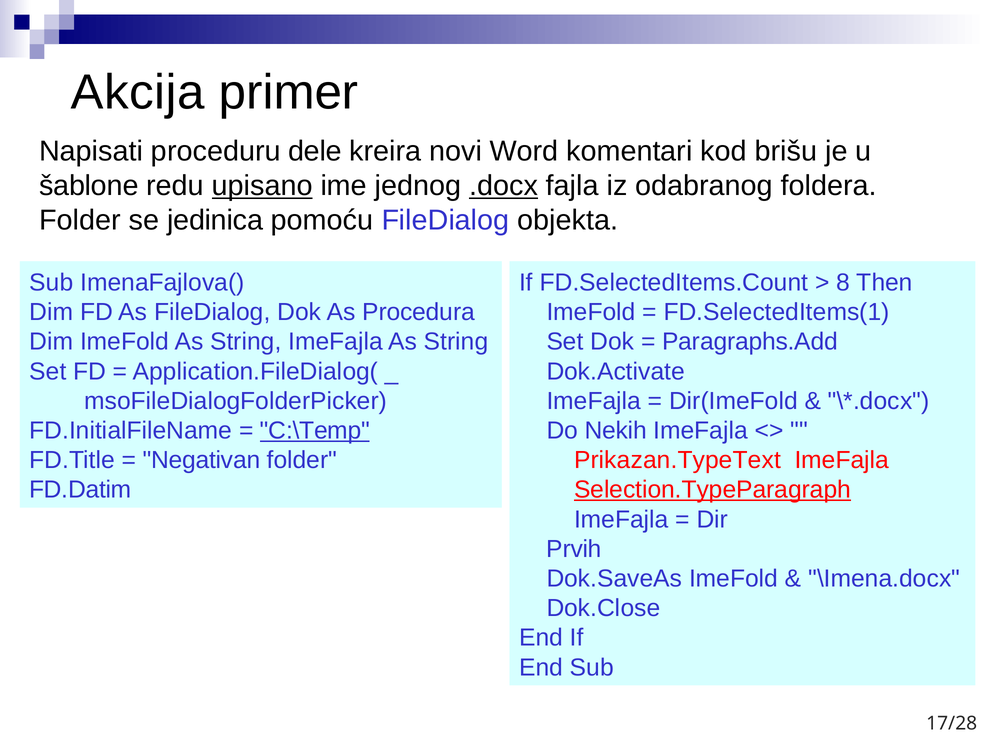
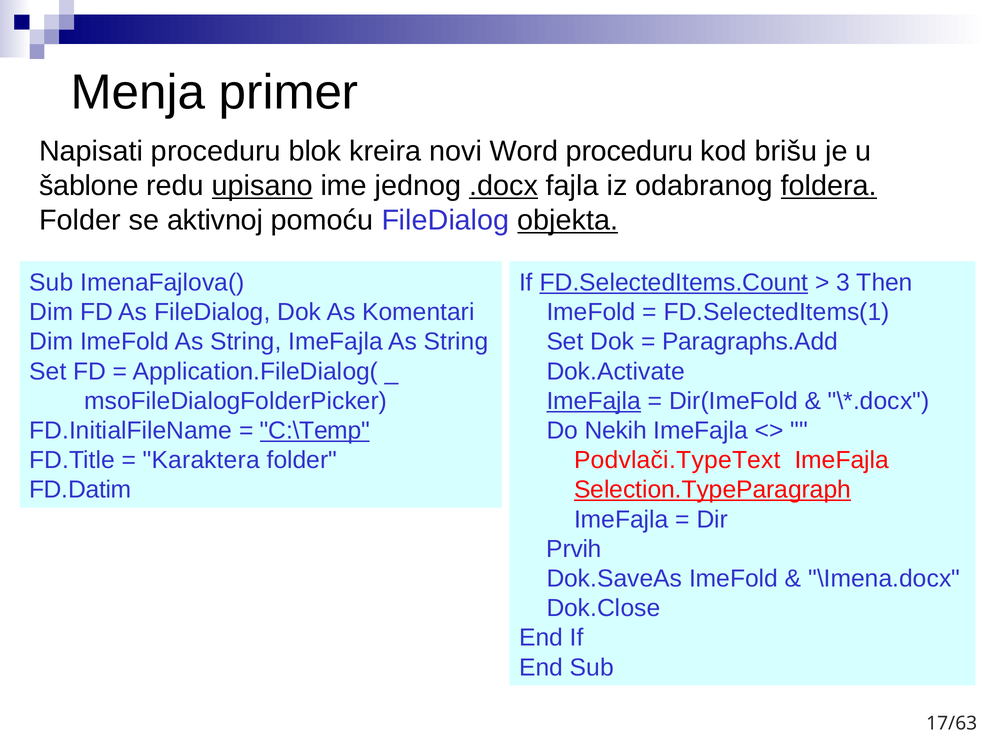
Akcija: Akcija -> Menja (138, 93)
dele: dele -> blok (315, 151)
Word komentari: komentari -> proceduru (629, 151)
foldera underline: none -> present (829, 186)
jedinica: jedinica -> aktivnoj (215, 221)
objekta underline: none -> present (568, 221)
FD.SelectedItems.Count underline: none -> present (674, 283)
8: 8 -> 3 (843, 283)
Procedura: Procedura -> Komentari (418, 312)
ImeFajla underline: none -> present (594, 401)
Negativan: Negativan -> Karaktera (201, 460)
Prikazan.TypeText: Prikazan.TypeText -> Podvlači.TypeText (677, 460)
17/28: 17/28 -> 17/63 (952, 724)
